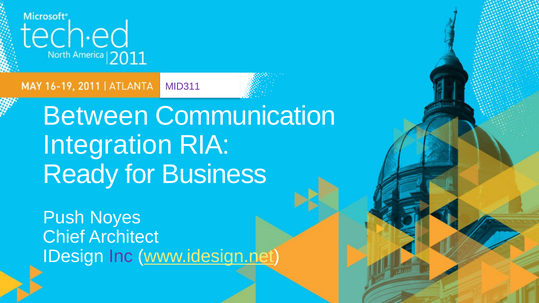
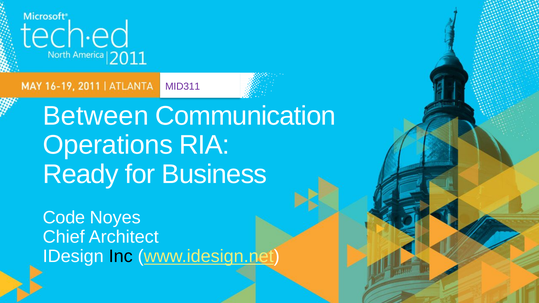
Integration: Integration -> Operations (108, 145)
Push: Push -> Code (64, 218)
Inc colour: purple -> black (121, 256)
